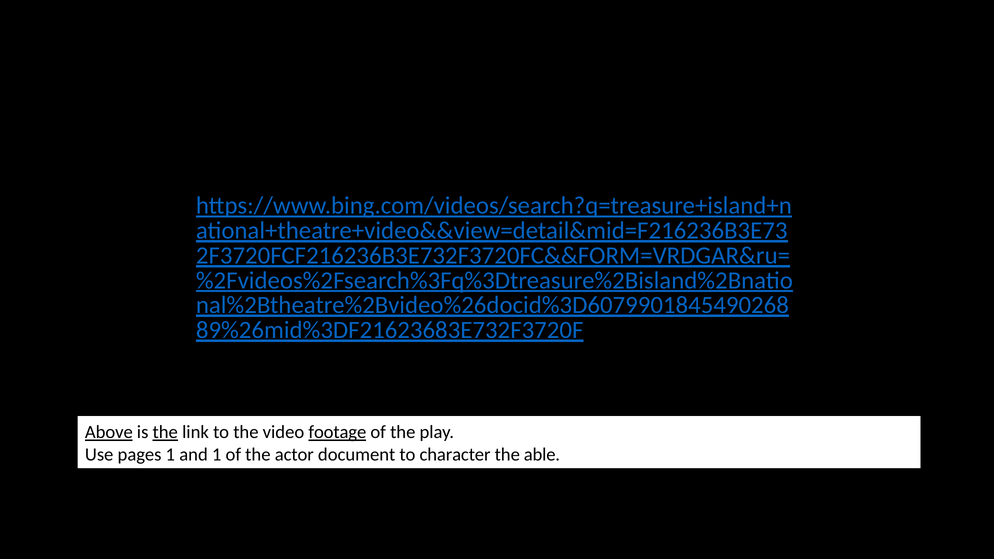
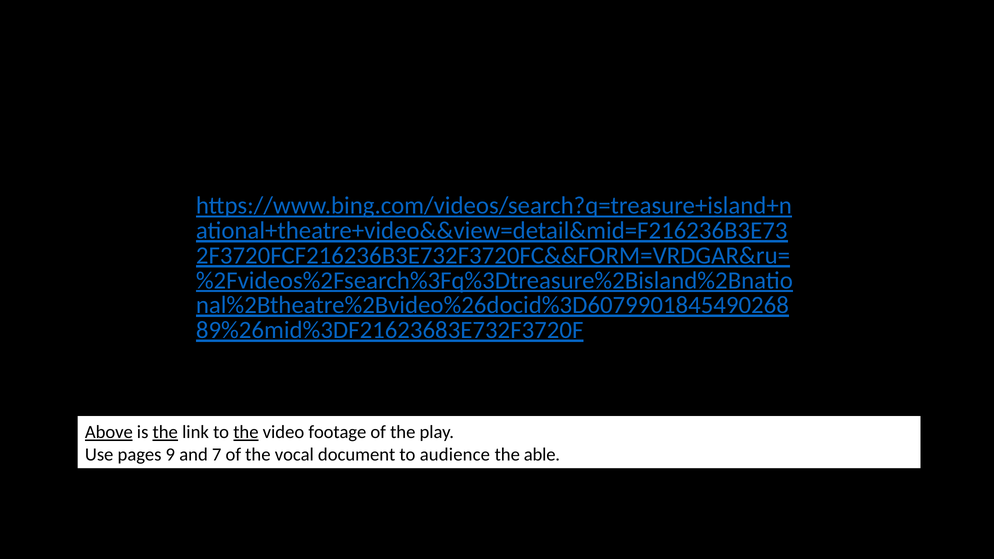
the underline: none -> present (246, 432)
footage underline: present -> none (337, 432)
pages 1: 1 -> 9 (170, 455)
and 1: 1 -> 7 (217, 455)
actor: actor -> vocal (294, 455)
character: character -> audience (455, 455)
